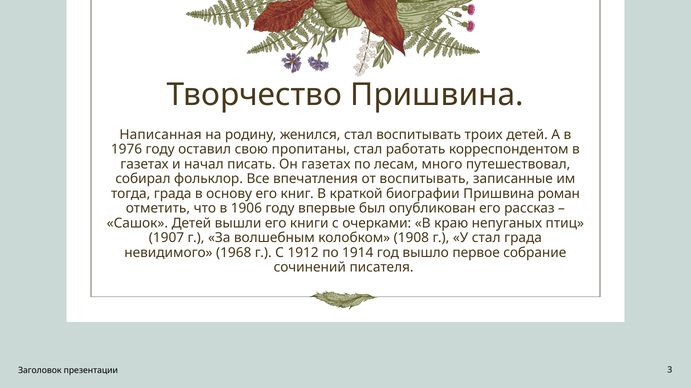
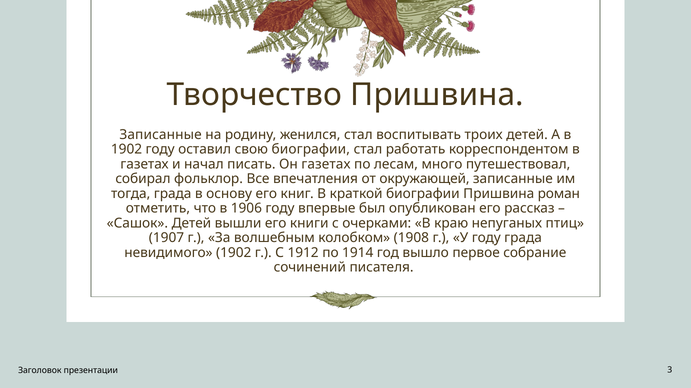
Написанная: Написанная -> Записанные (161, 135)
1976: 1976 -> 1902 (127, 150)
свою пропитаны: пропитаны -> биографии (311, 150)
от воспитывать: воспитывать -> окружающей (425, 179)
У стал: стал -> году (486, 238)
невидимого 1968: 1968 -> 1902 (234, 253)
